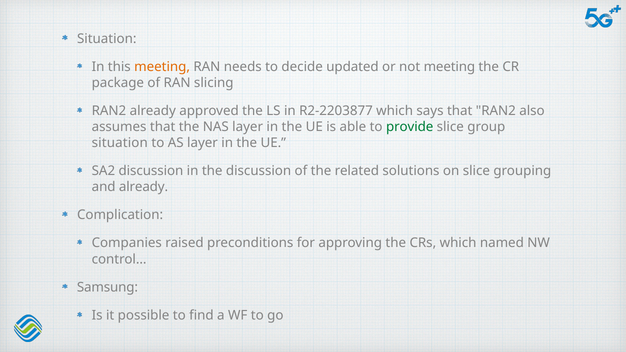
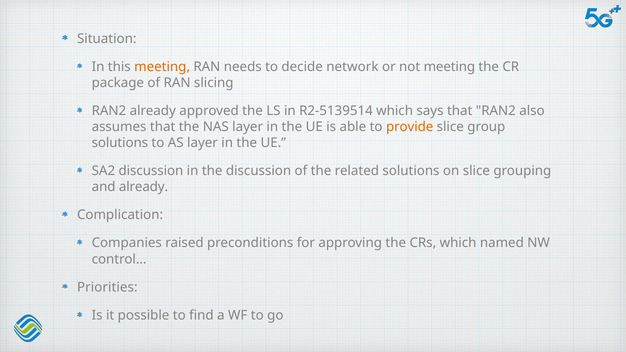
updated: updated -> network (352, 67)
R2-2203877: R2-2203877 -> R2-5139514 (336, 111)
provide colour: green -> orange (410, 127)
situation: situation -> solutions (120, 143)
Samsung: Samsung -> Priorities (107, 287)
